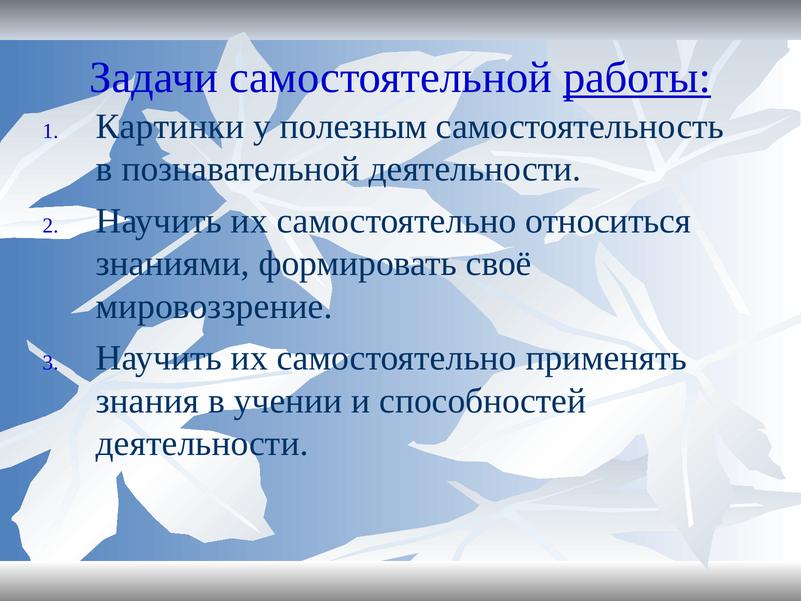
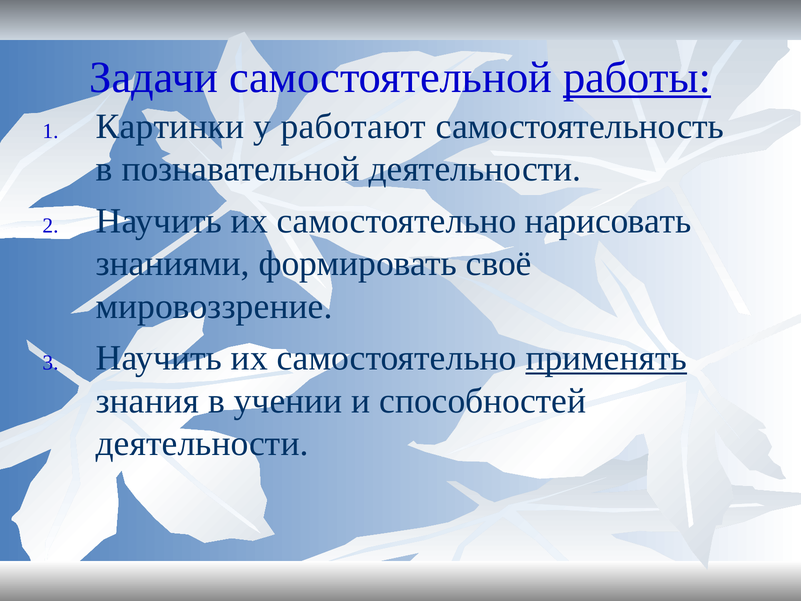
полезным: полезным -> работают (353, 126)
относиться: относиться -> нарисовать (608, 221)
применять underline: none -> present (606, 358)
